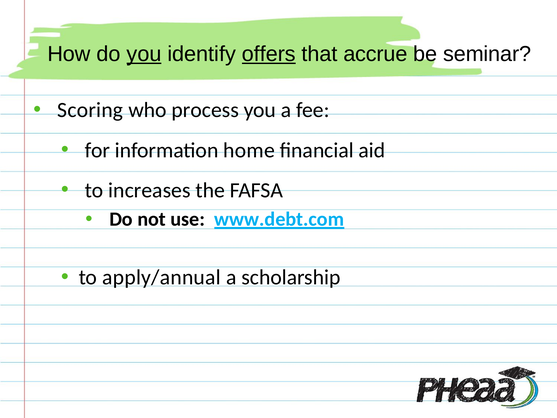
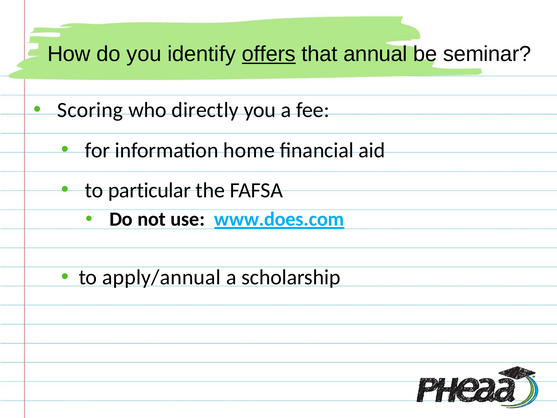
you underline: present -> none (144, 54)
accrue: accrue -> annual (375, 54)
process: process -> directly (205, 110)
increases: increases -> particular (150, 190)
www.debt.com: www.debt.com -> www.does.com (279, 219)
